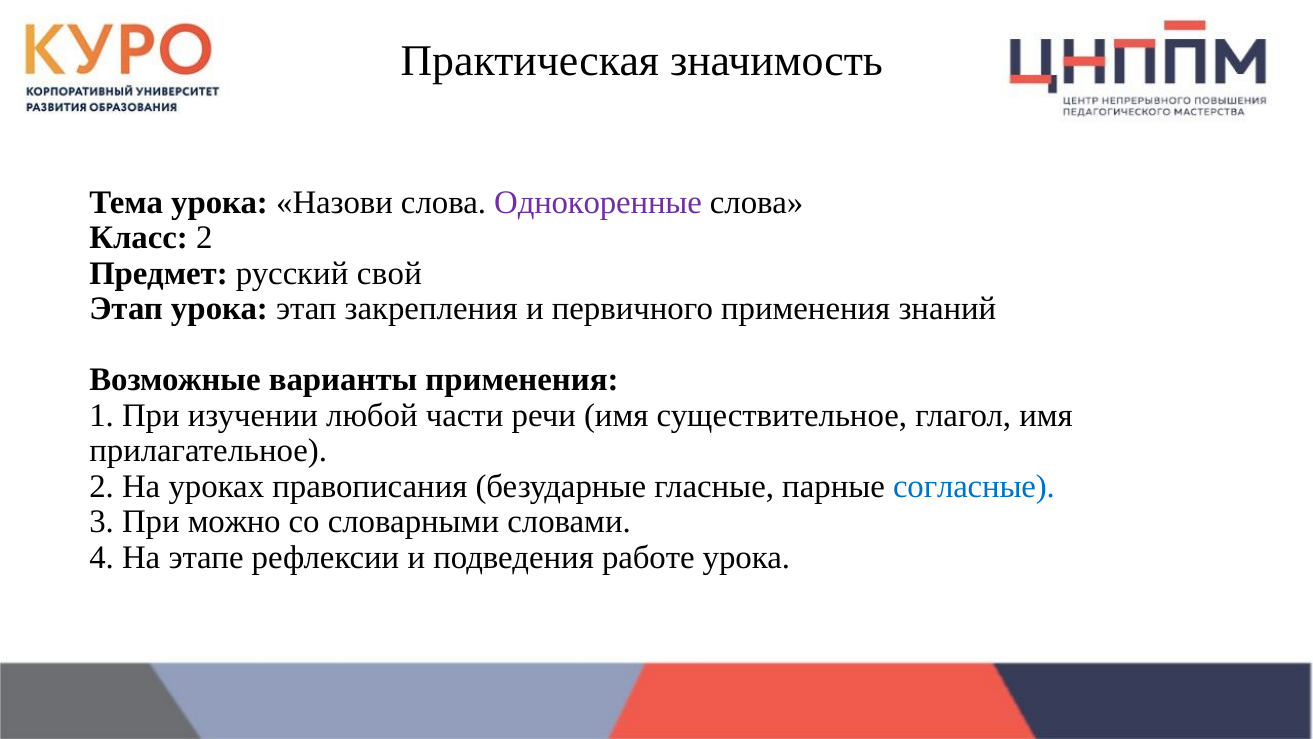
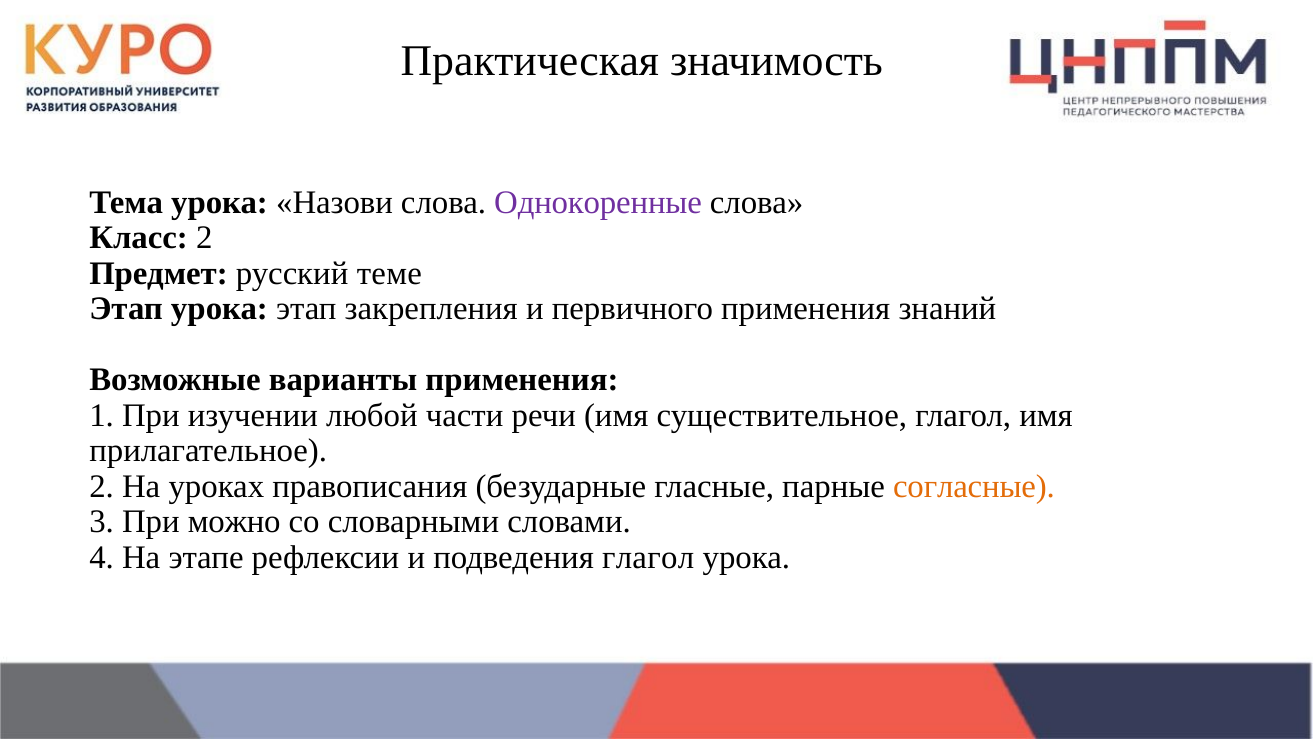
свой: свой -> теме (389, 273)
согласные colour: blue -> orange (974, 486)
подведения работе: работе -> глагол (648, 557)
